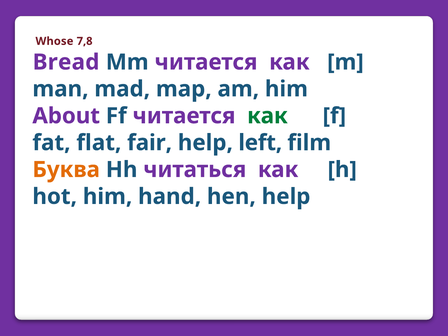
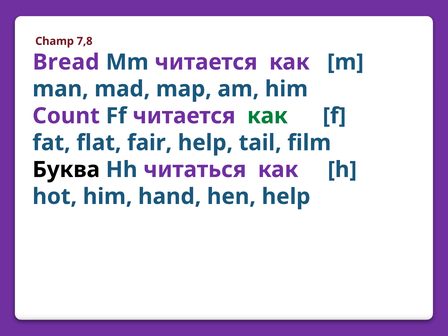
Whose: Whose -> Champ (55, 41)
About: About -> Count (66, 116)
left: left -> tail (260, 143)
Буква colour: orange -> black (66, 170)
